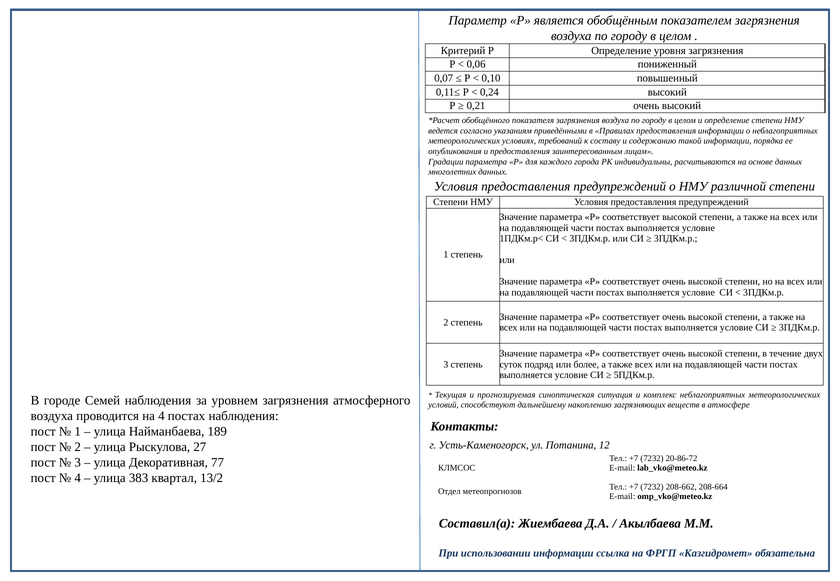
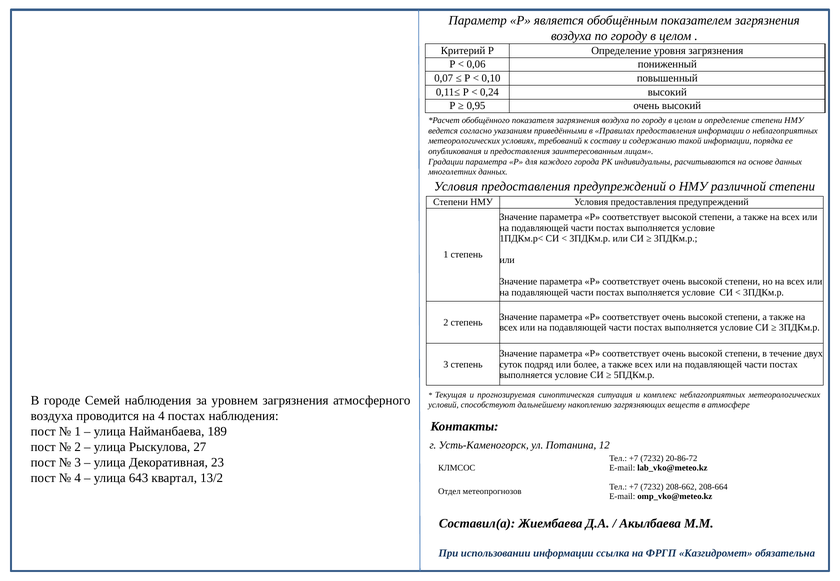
0,21: 0,21 -> 0,95 (476, 106)
77: 77 -> 23 (218, 463)
383: 383 -> 643 (139, 479)
